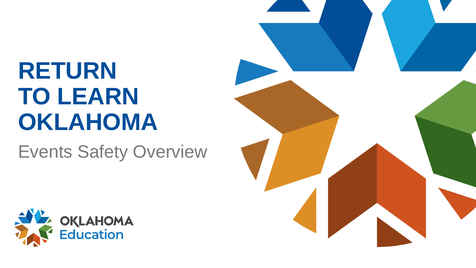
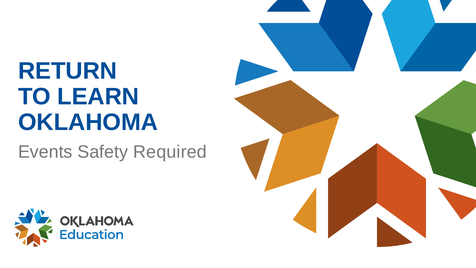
Overview: Overview -> Required (170, 152)
